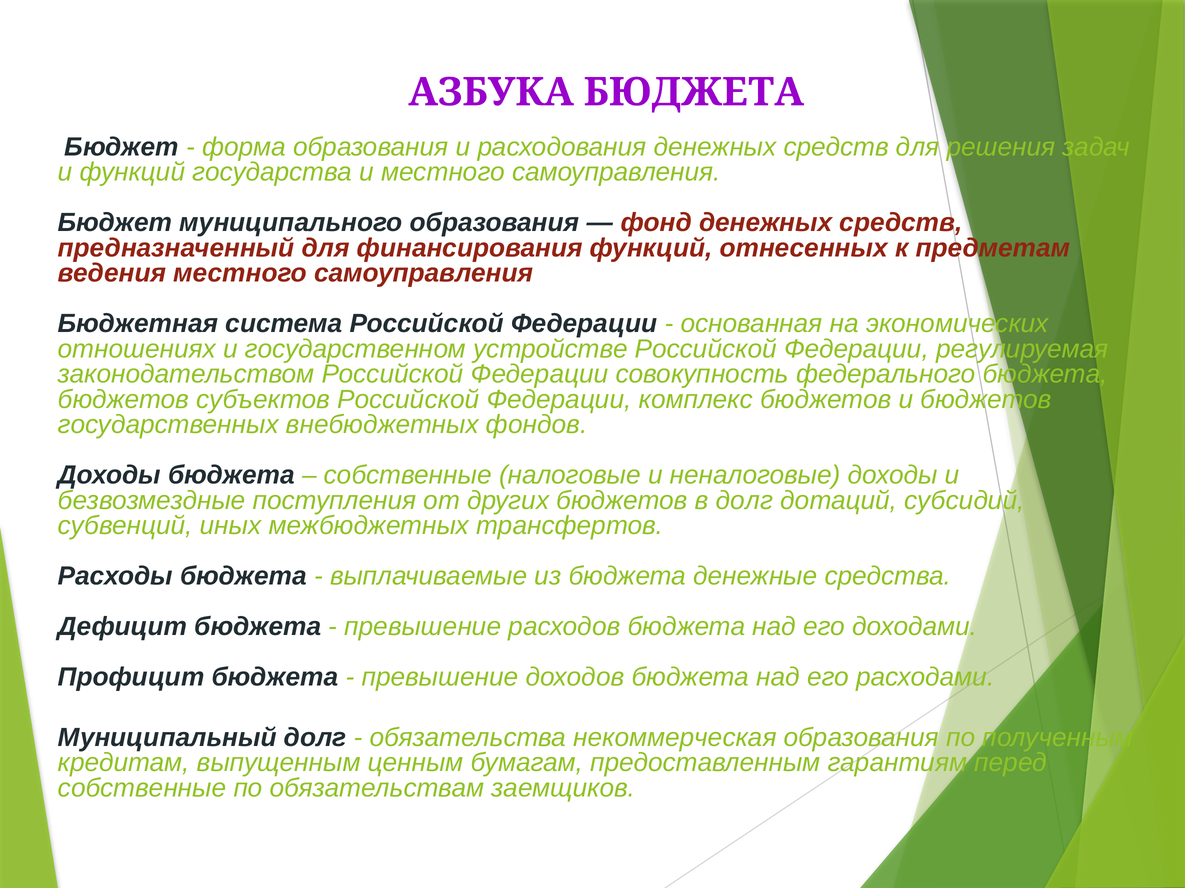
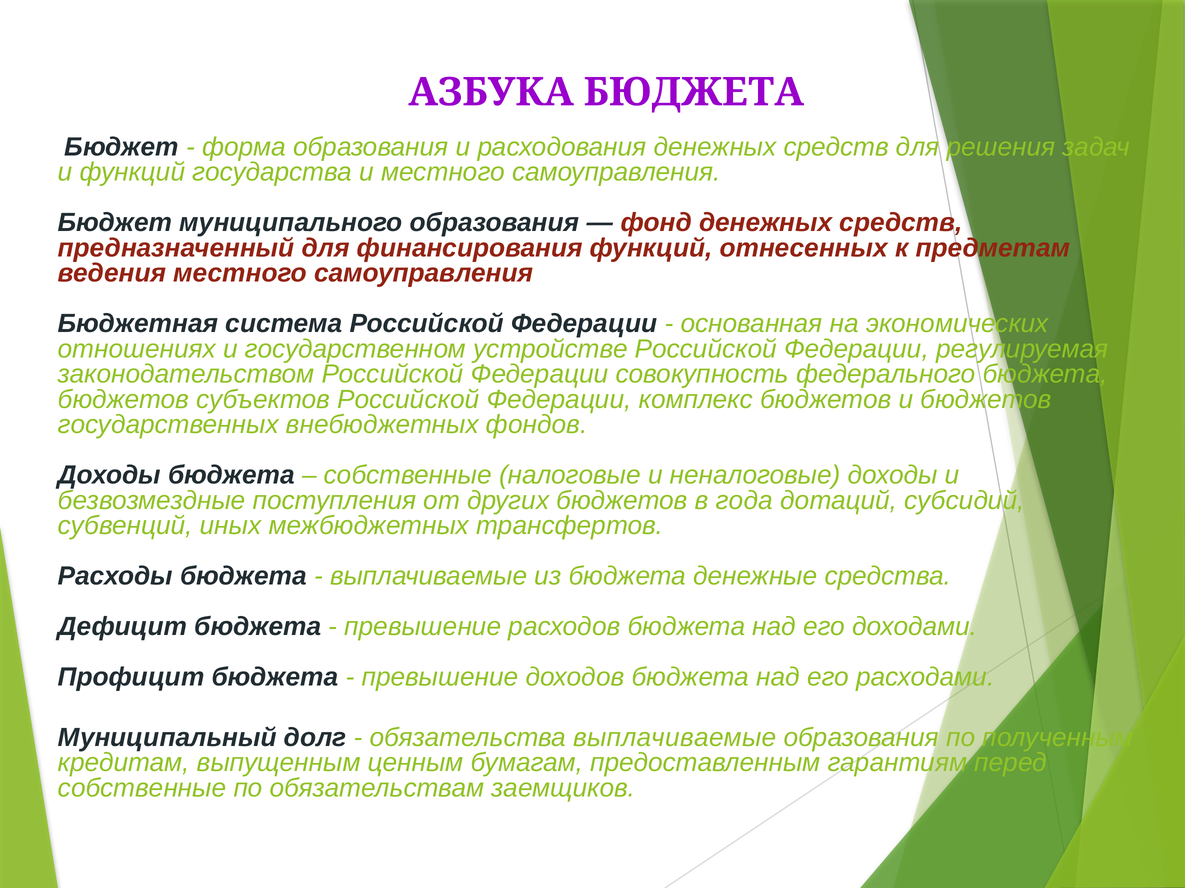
в долг: долг -> года (744, 501)
обязательства некоммерческая: некоммерческая -> выплачиваемые (675, 738)
